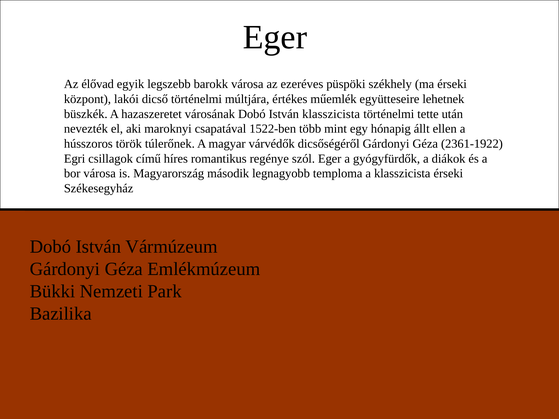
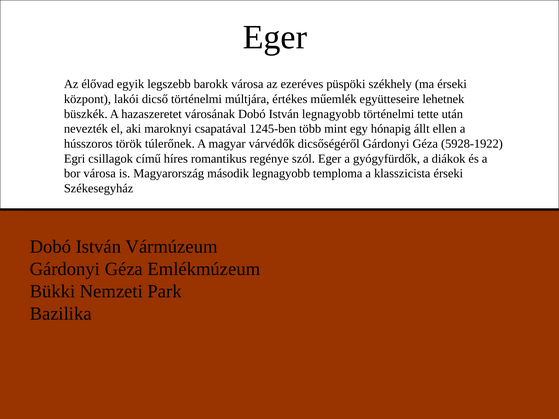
István klasszicista: klasszicista -> legnagyobb (331, 114)
1522-ben: 1522-ben -> 1245-ben (273, 129)
2361-1922: 2361-1922 -> 5928-1922 (472, 144)
